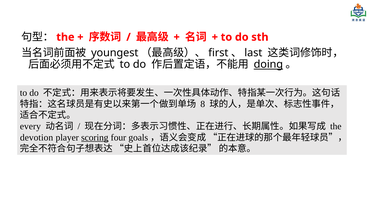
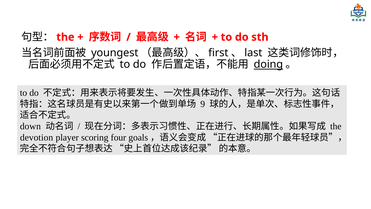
8: 8 -> 9 (203, 104)
every: every -> down (30, 126)
scoring underline: present -> none (95, 137)
